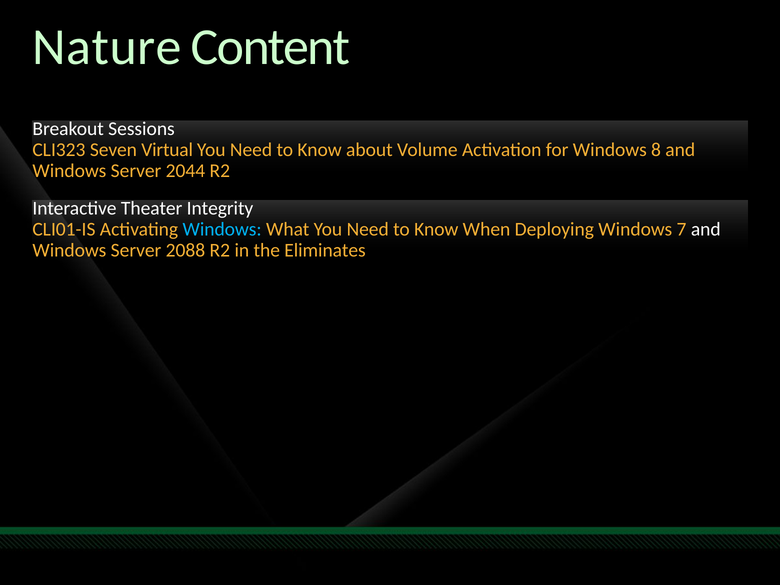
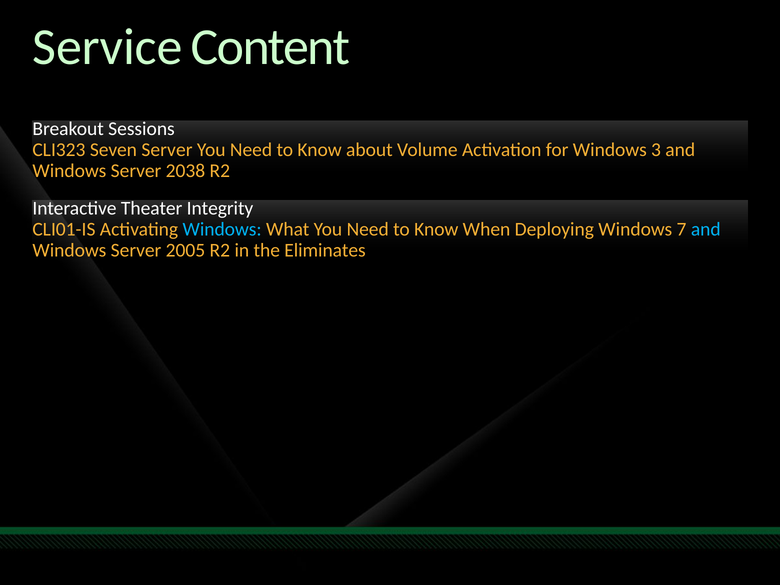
Nature: Nature -> Service (107, 47)
Seven Virtual: Virtual -> Server (167, 150)
8: 8 -> 3 (656, 150)
2044: 2044 -> 2038 (185, 171)
and colour: white -> light blue (706, 229)
2088: 2088 -> 2005 (185, 250)
